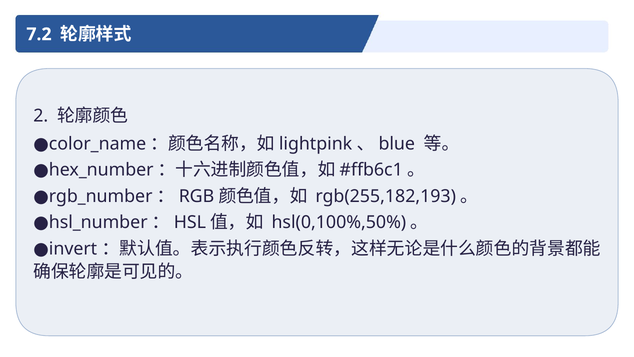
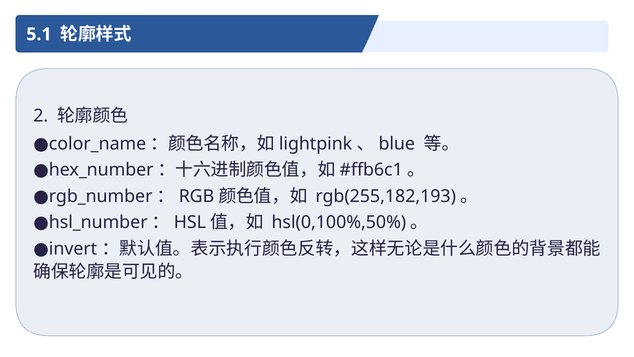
7.2: 7.2 -> 5.1 (39, 34)
